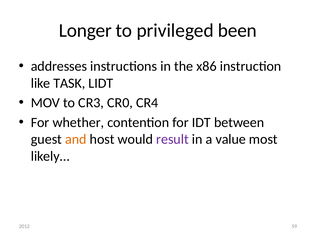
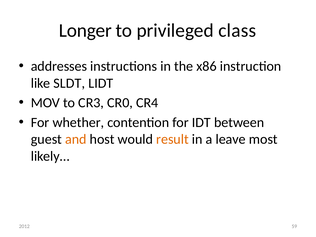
been: been -> class (237, 31)
TASK: TASK -> SLDT (69, 83)
result colour: purple -> orange (172, 139)
value: value -> leave (231, 139)
